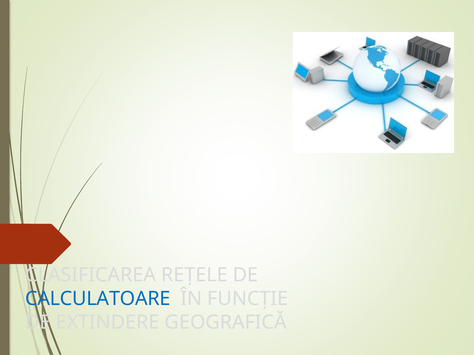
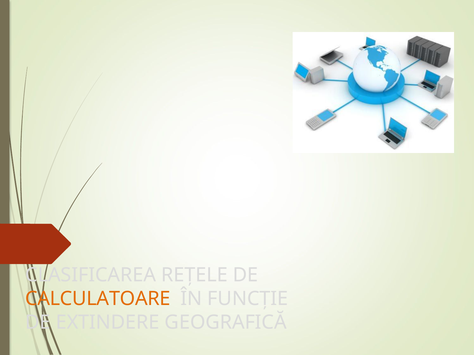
CALCULATOARE colour: blue -> orange (98, 299)
